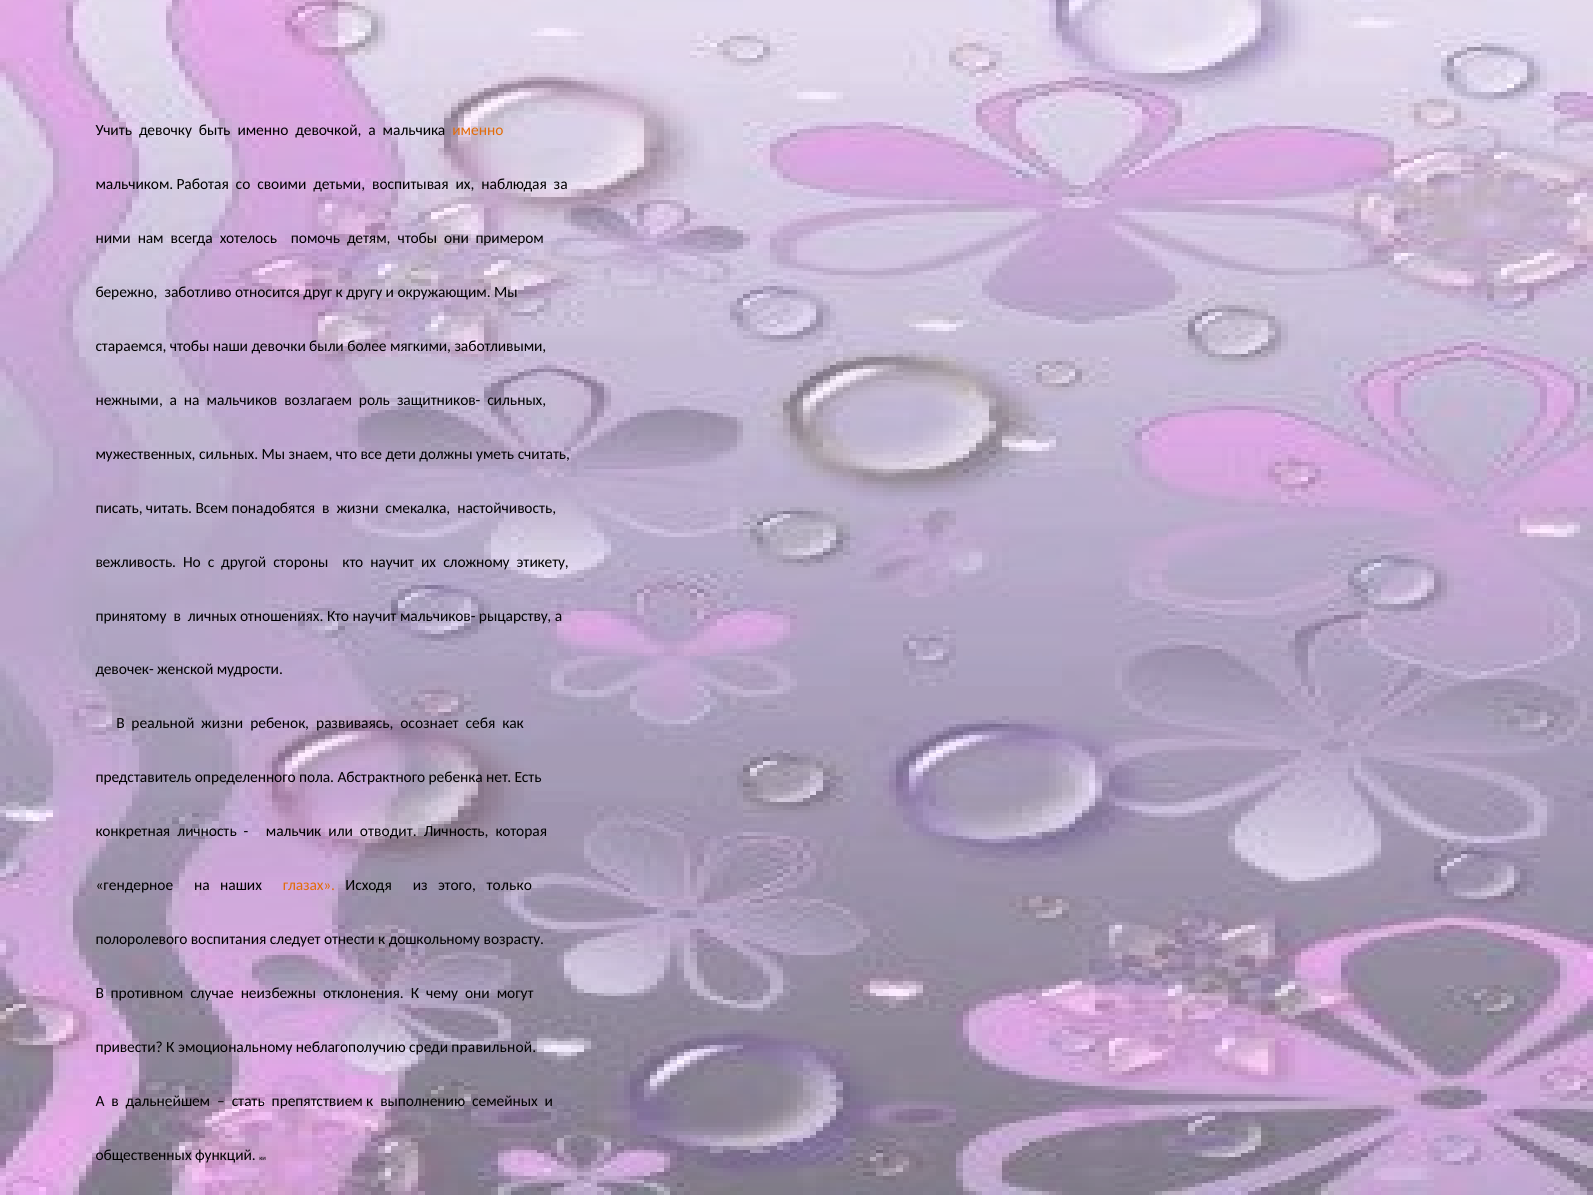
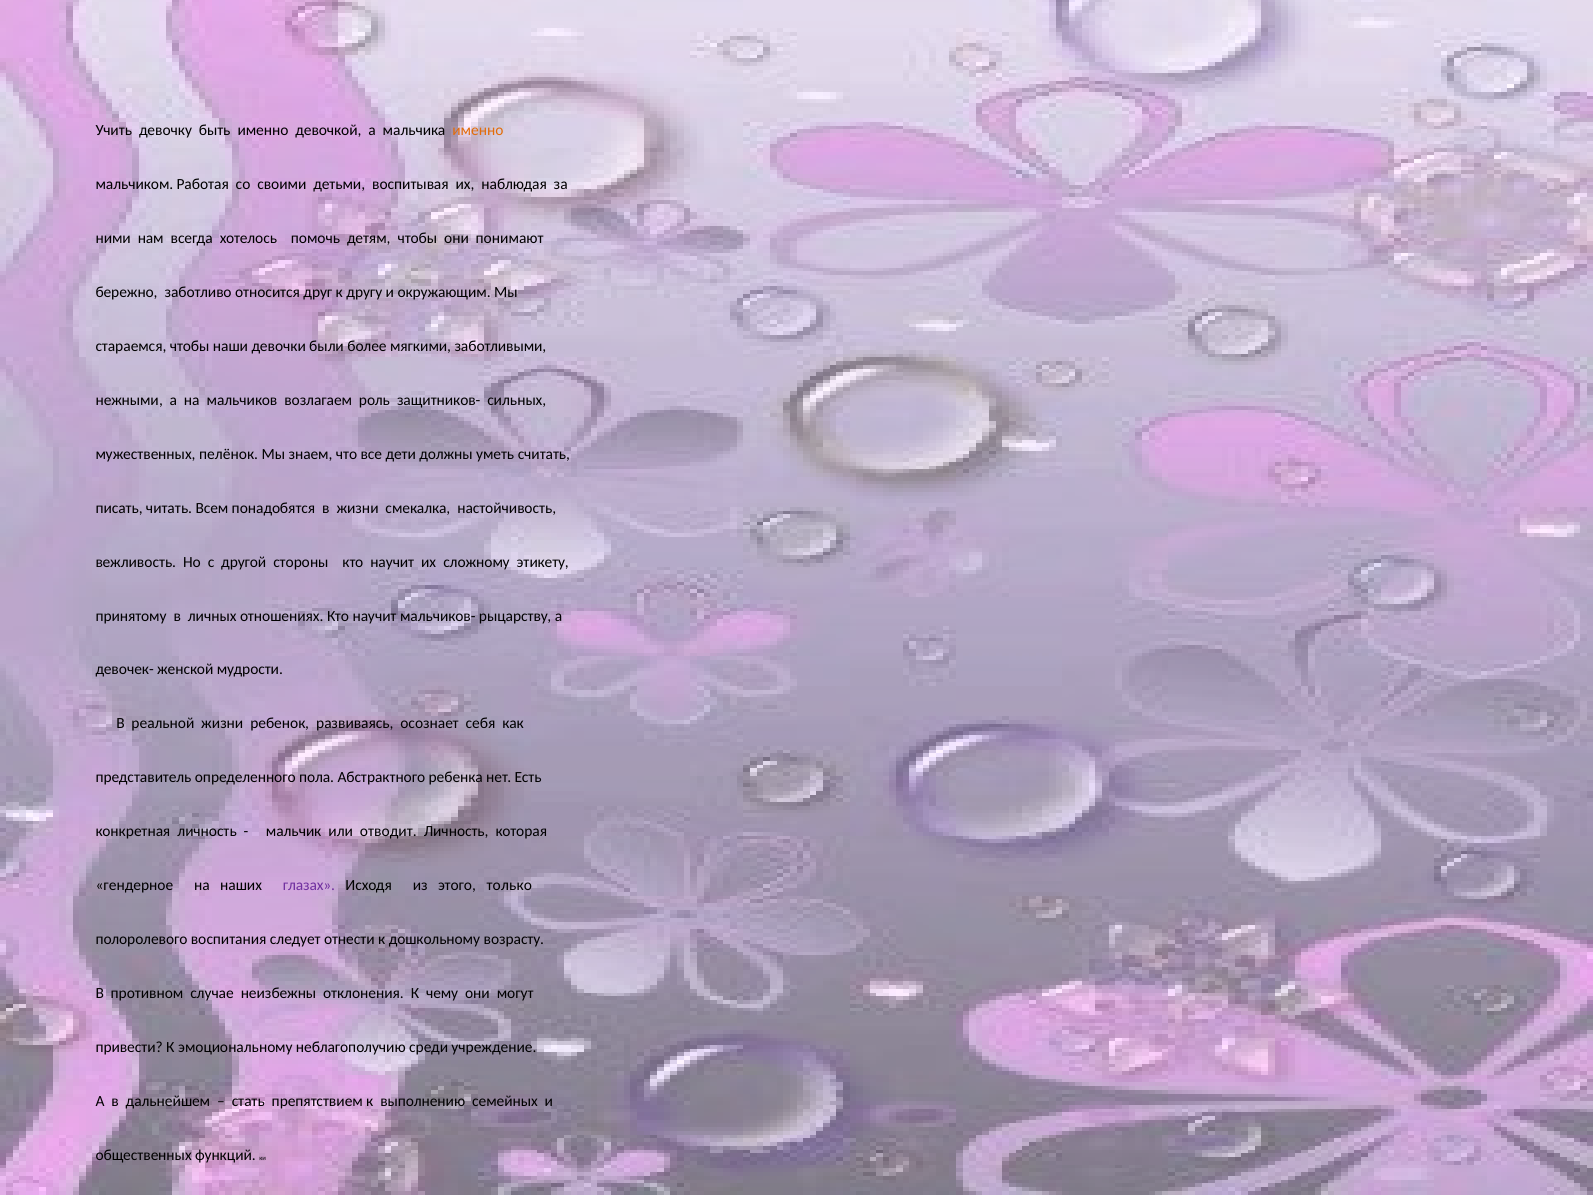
примером: примером -> понимают (510, 238)
мужественных сильных: сильных -> пелёнок (229, 454)
глазах colour: orange -> purple (309, 885)
правильной: правильной -> учреждение (494, 1047)
